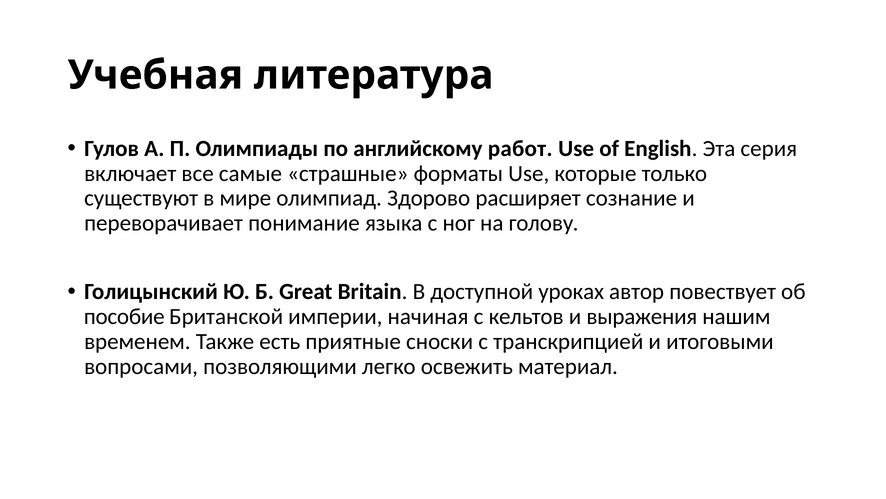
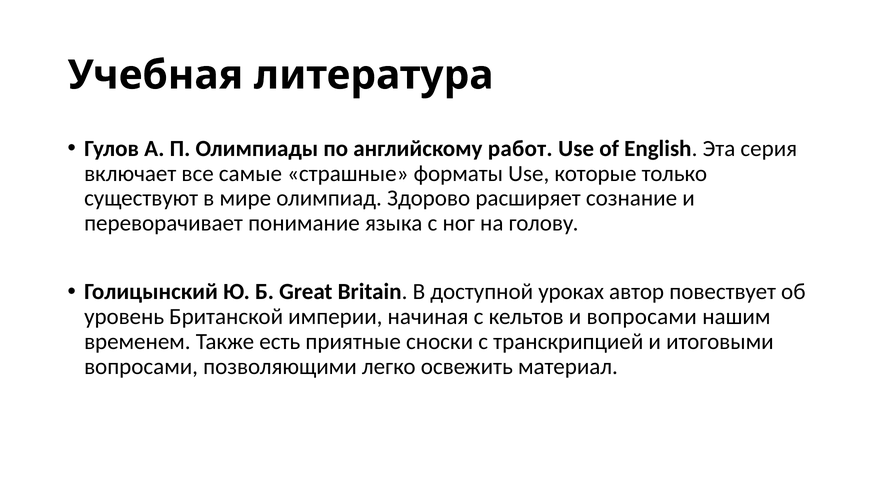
пособие: пособие -> уровень (124, 316)
и выражения: выражения -> вопросами (642, 316)
